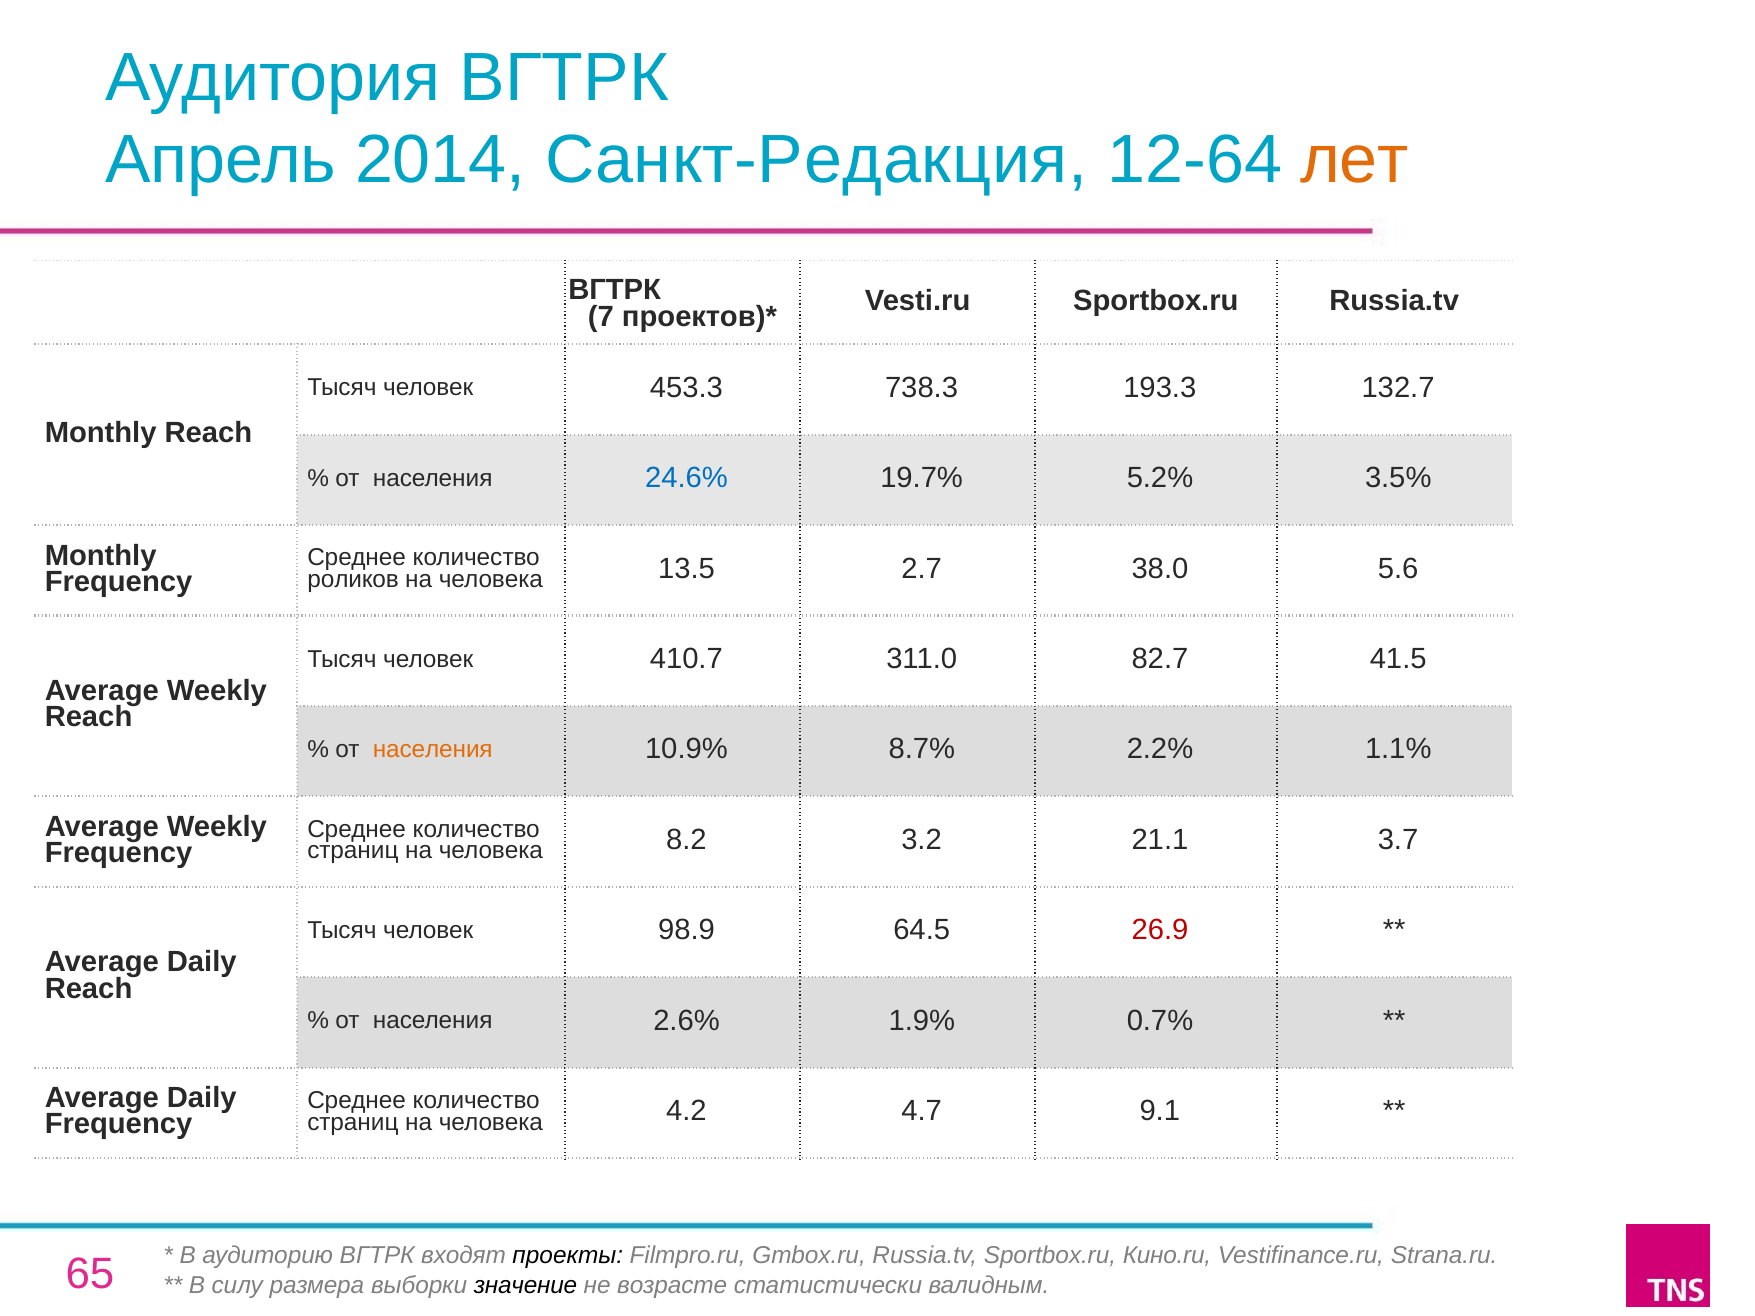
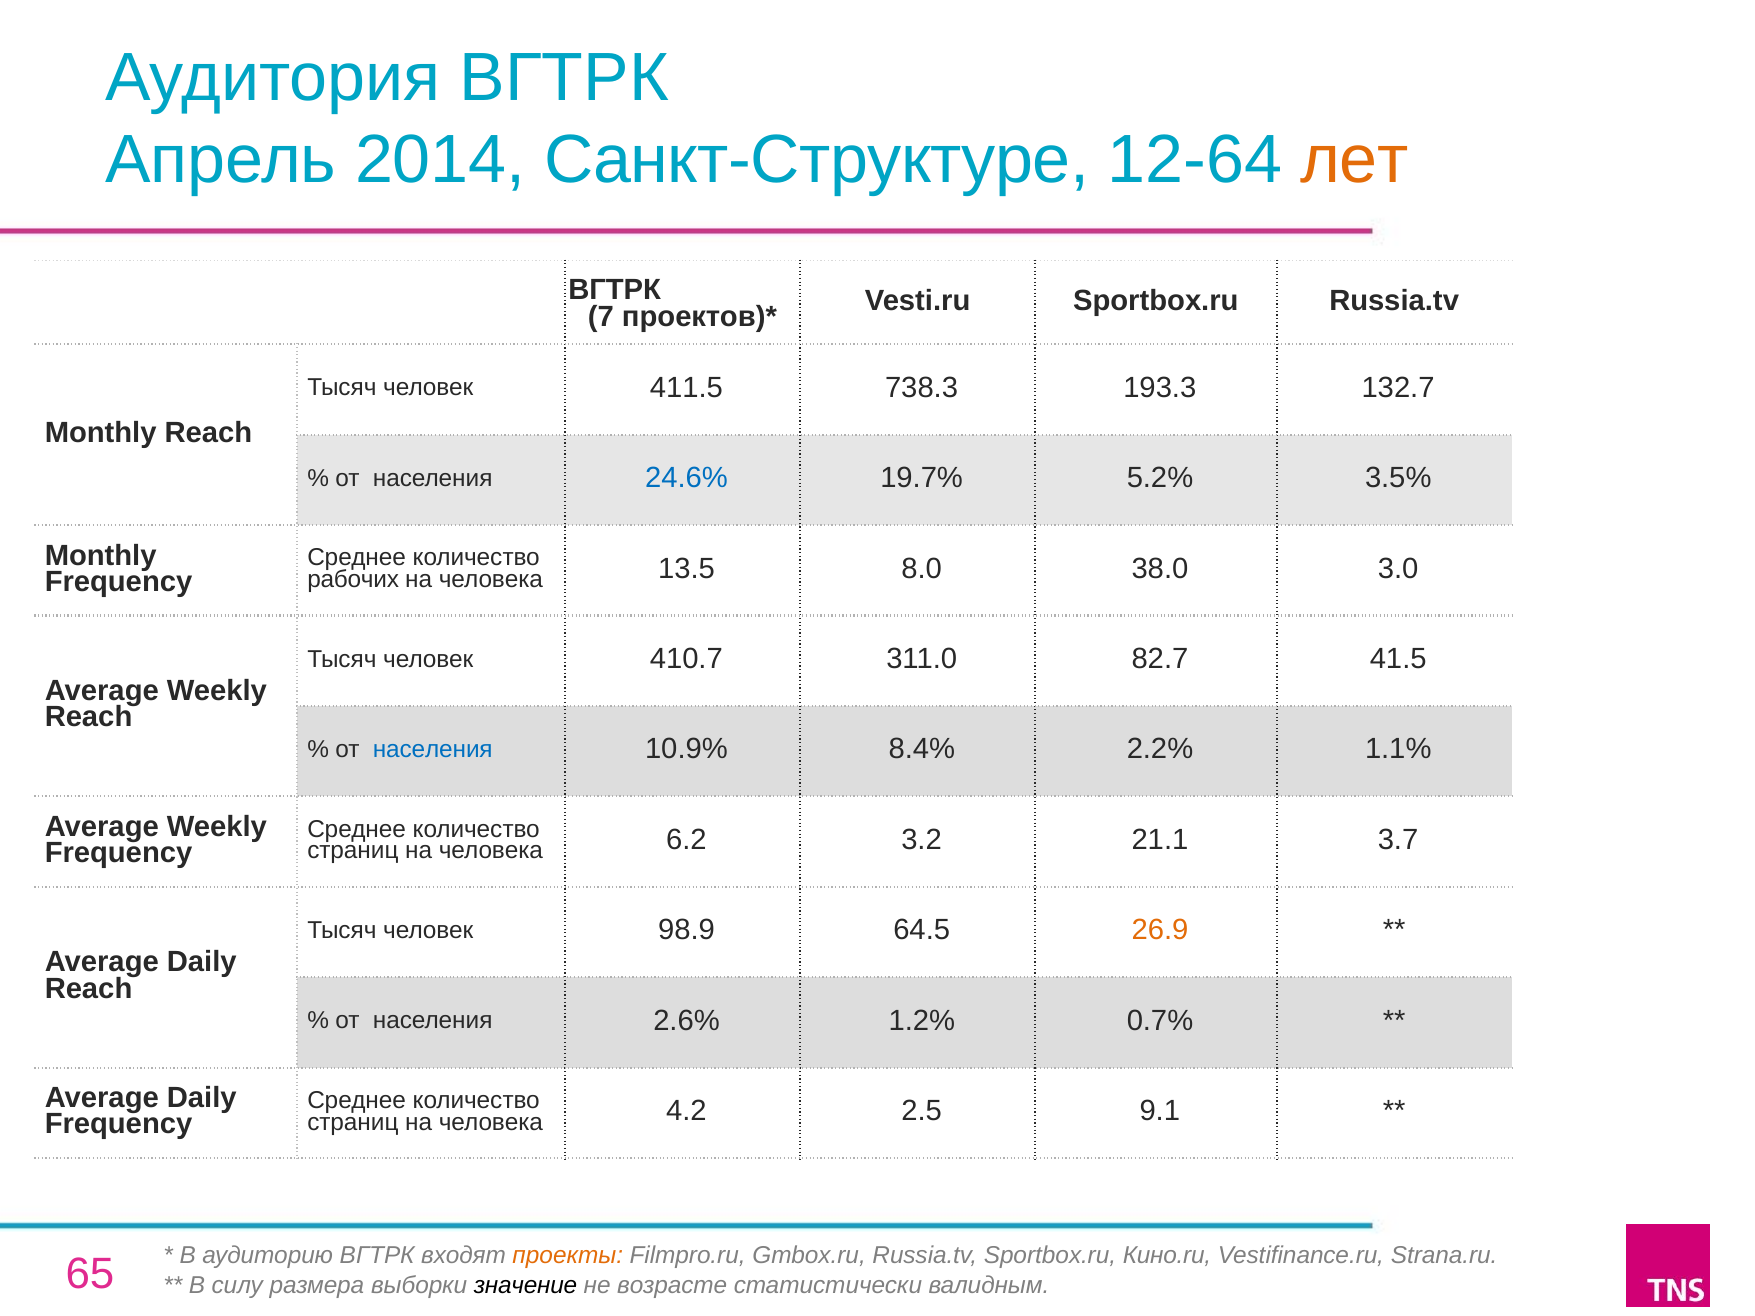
Санкт-Редакция: Санкт-Редакция -> Санкт-Структуре (817, 160)
453.3: 453.3 -> 411.5 (686, 388)
роликов: роликов -> рабочих (353, 580)
2.7: 2.7 -> 8.0 (922, 569)
5.6: 5.6 -> 3.0 (1398, 569)
населения colour: orange -> blue (433, 750)
8.7%: 8.7% -> 8.4% (922, 749)
8.2: 8.2 -> 6.2 (686, 840)
26.9 colour: red -> orange (1160, 930)
1.9%: 1.9% -> 1.2% (922, 1021)
4.7: 4.7 -> 2.5 (922, 1111)
проекты colour: black -> orange (568, 1256)
